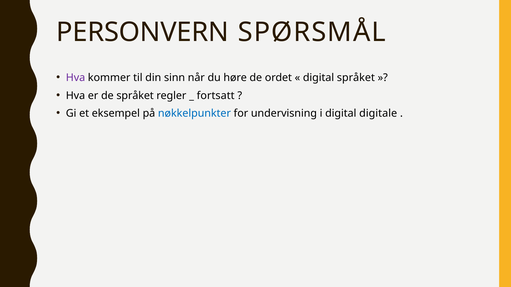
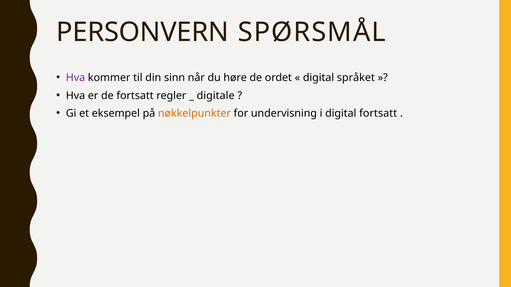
de språket: språket -> fortsatt (135, 96)
fortsatt: fortsatt -> digitale (216, 96)
nøkkelpunkter colour: blue -> orange (194, 113)
digital digitale: digitale -> fortsatt (378, 113)
